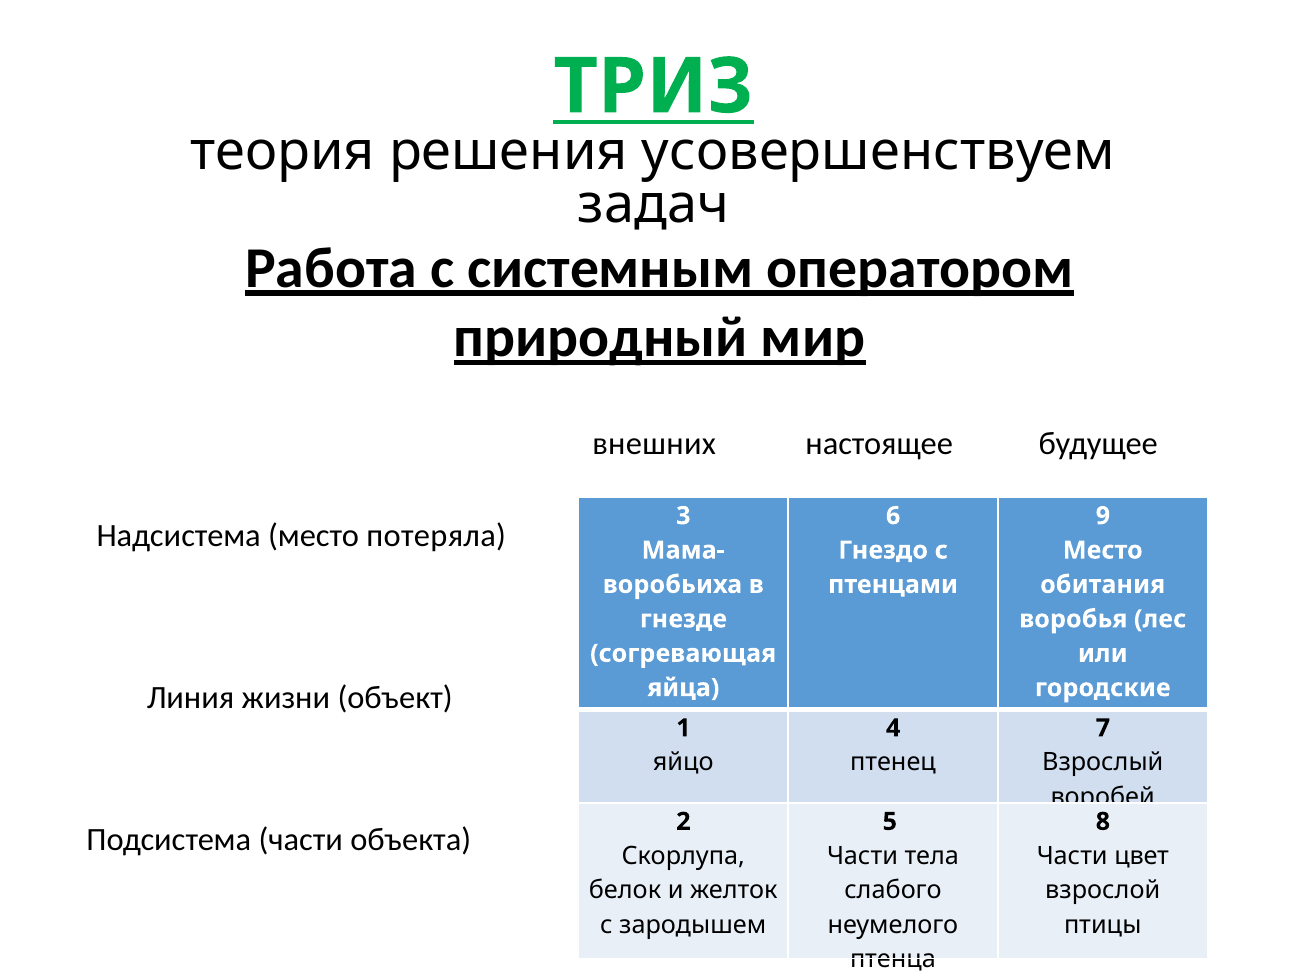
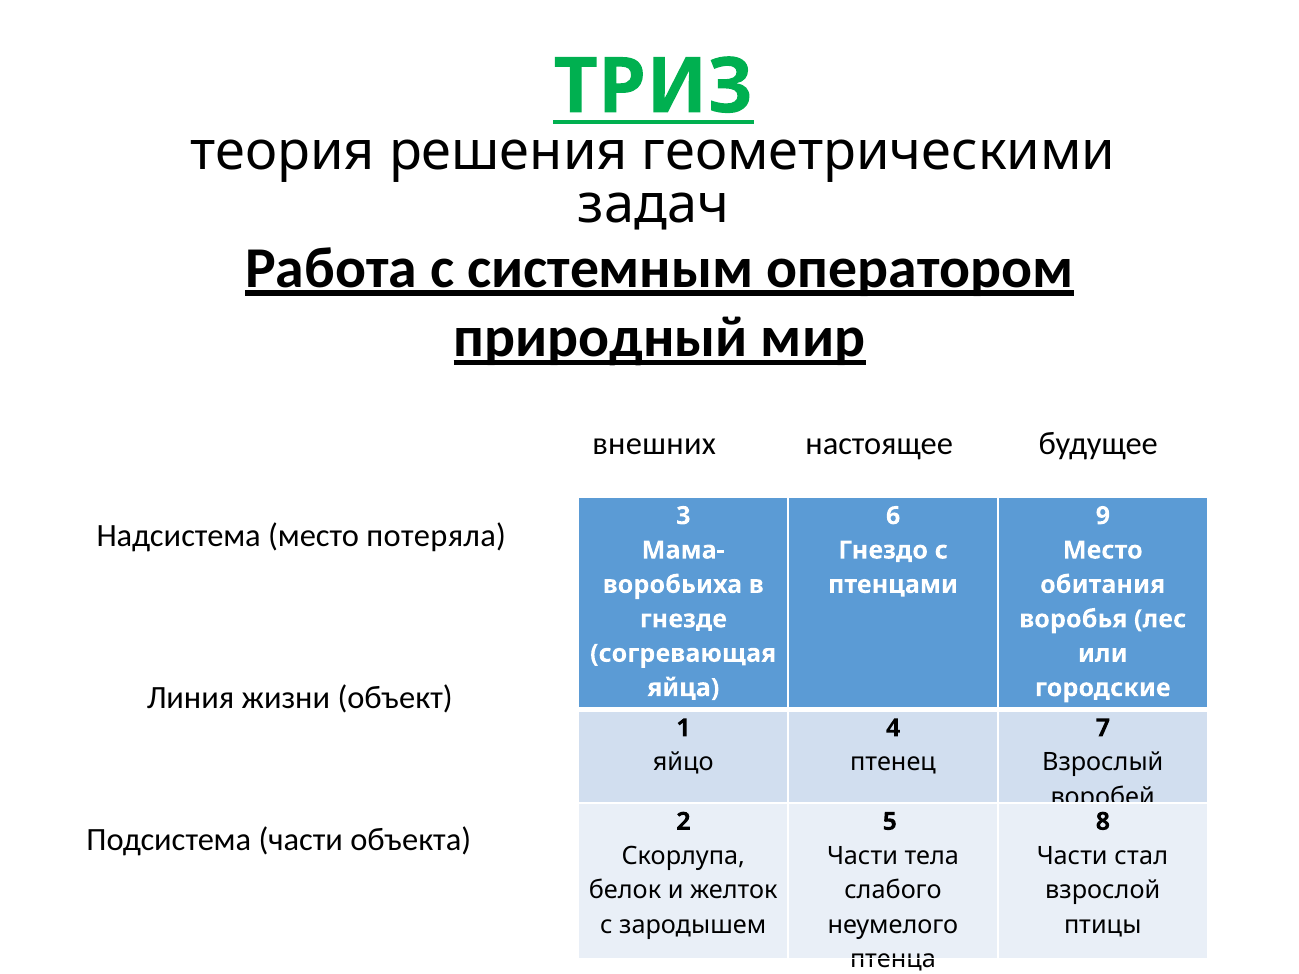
усовершенствуем: усовершенствуем -> геометрическими (879, 152)
цвет: цвет -> стал (1141, 856)
